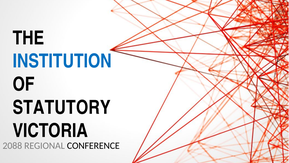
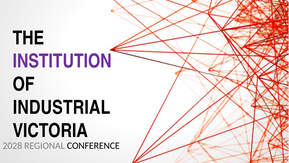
INSTITUTION colour: blue -> purple (62, 61)
STATUTORY: STATUTORY -> INDUSTRIAL (62, 107)
2088: 2088 -> 2028 (12, 145)
